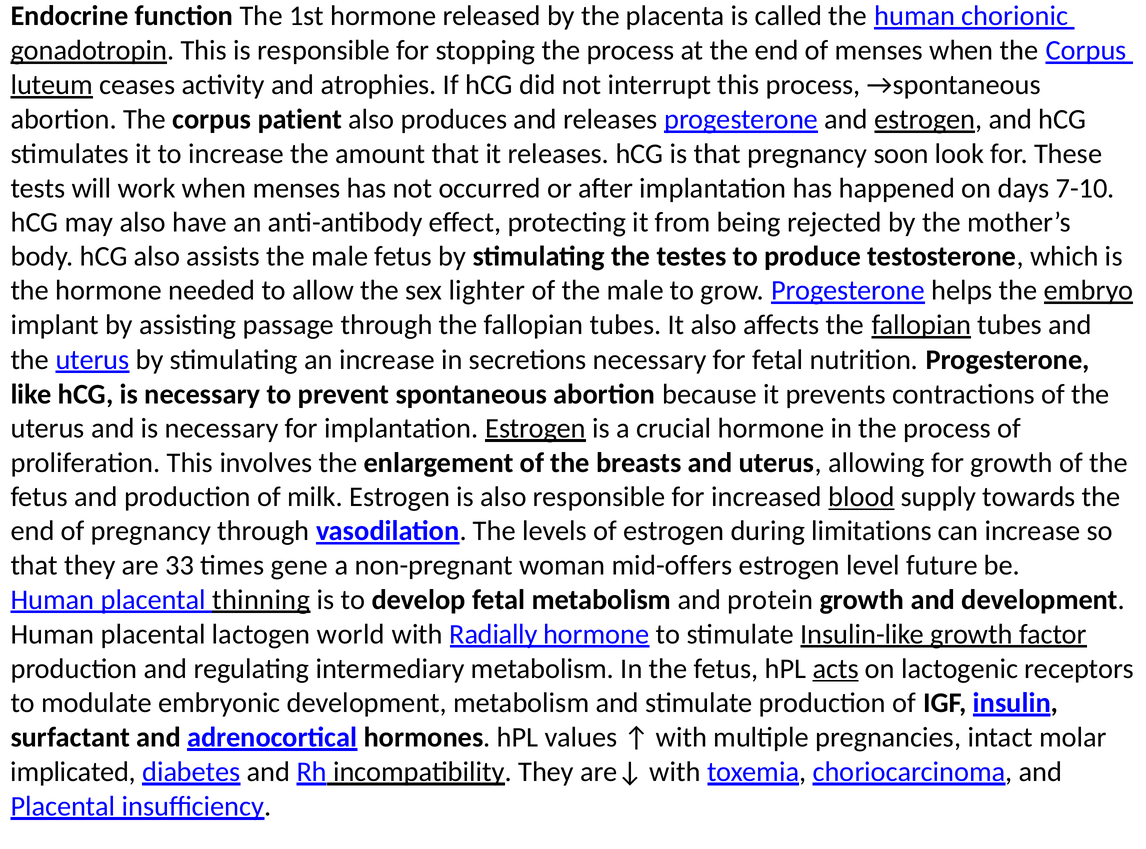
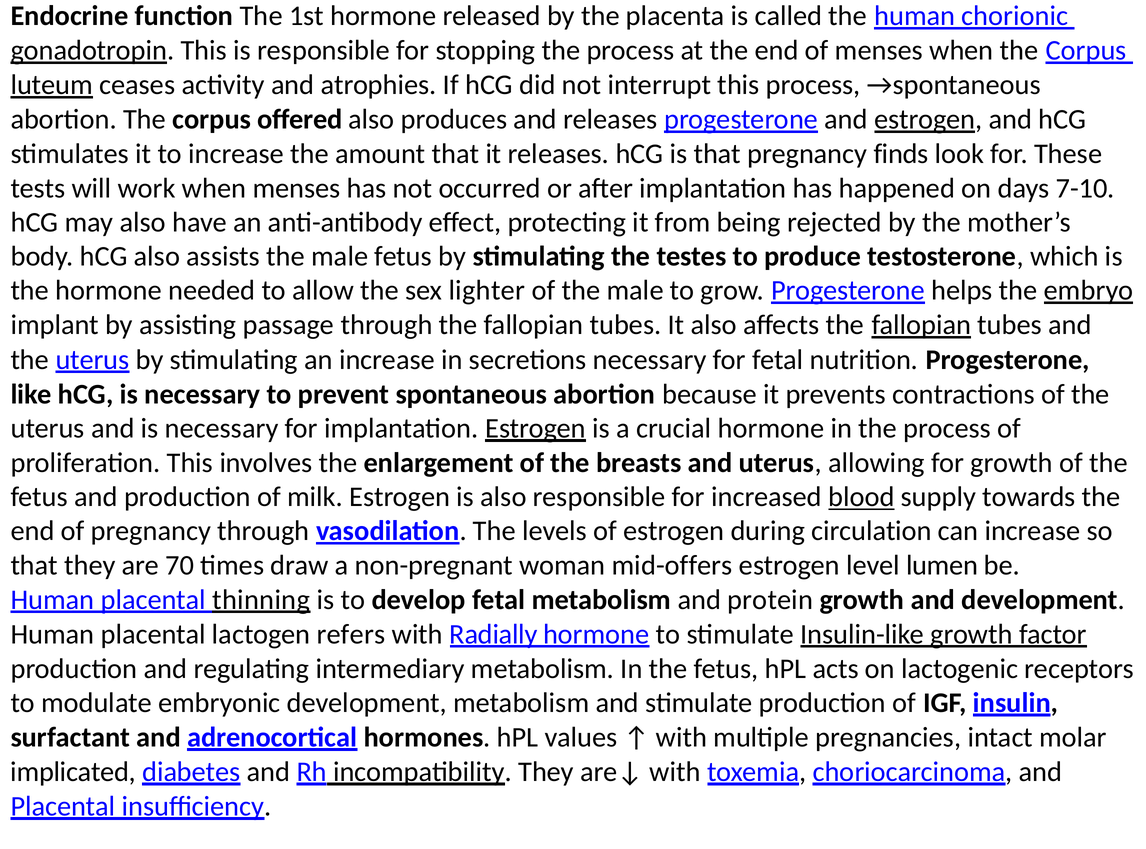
patient: patient -> offered (300, 120)
soon: soon -> finds (901, 154)
limitations: limitations -> circulation (872, 531)
33: 33 -> 70 (180, 565)
gene: gene -> draw (300, 565)
future: future -> lumen (942, 565)
world: world -> refers (351, 634)
acts underline: present -> none (836, 669)
